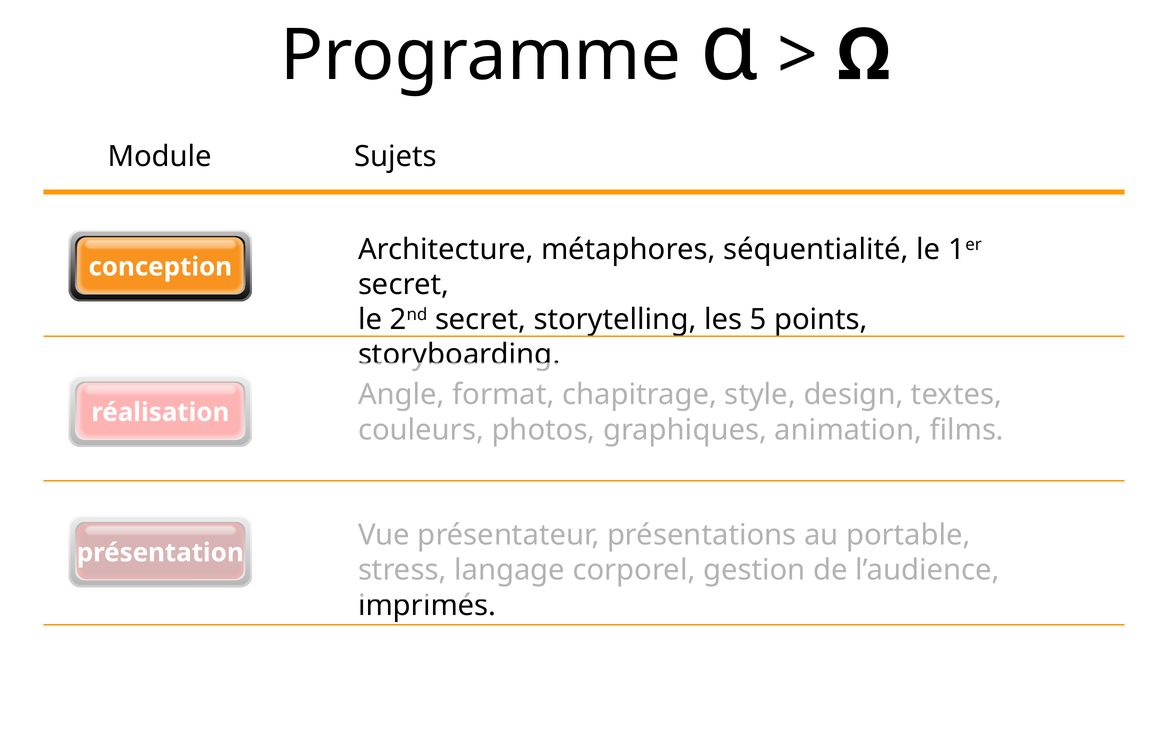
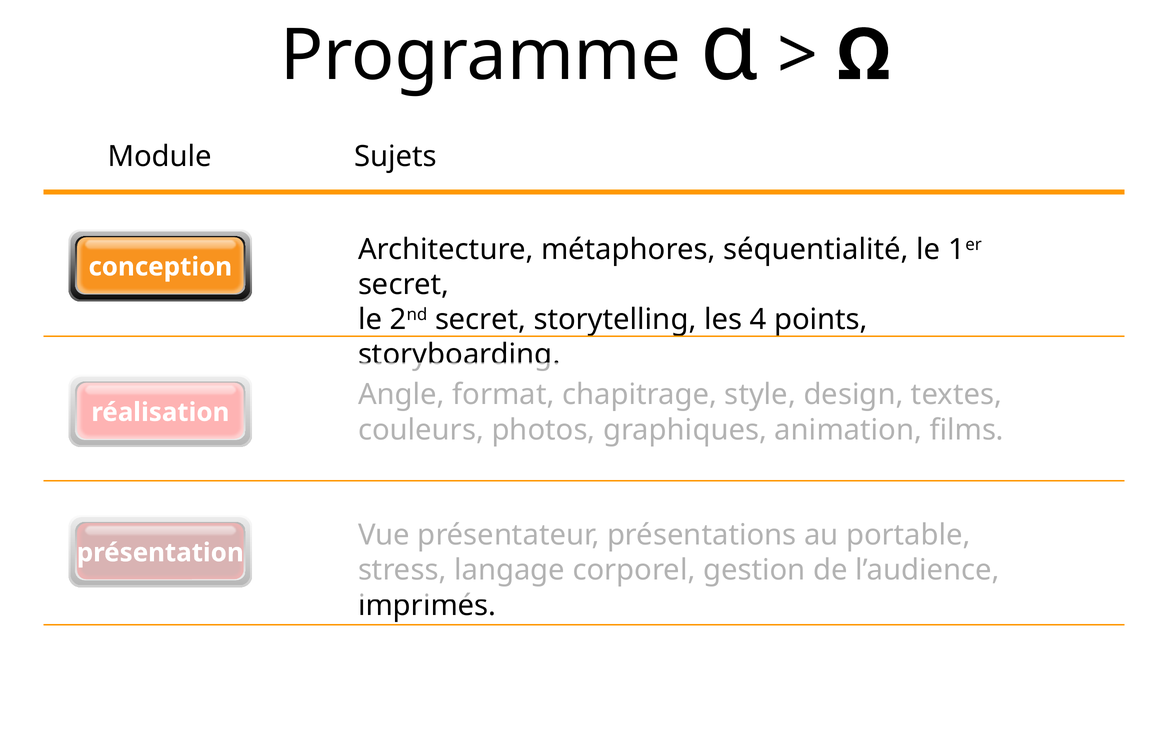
5: 5 -> 4 (758, 320)
